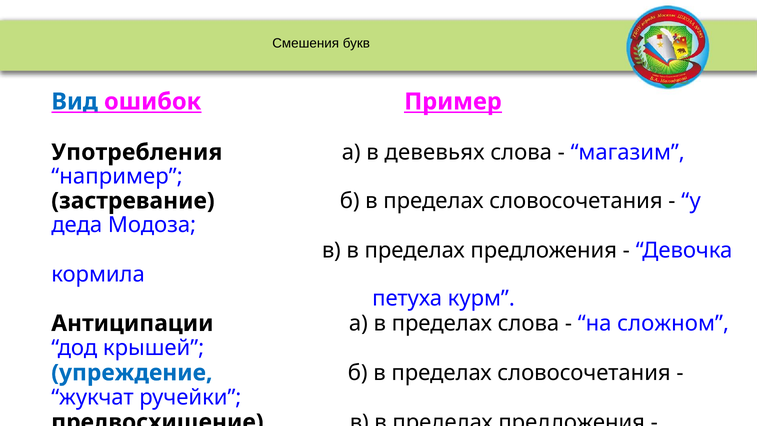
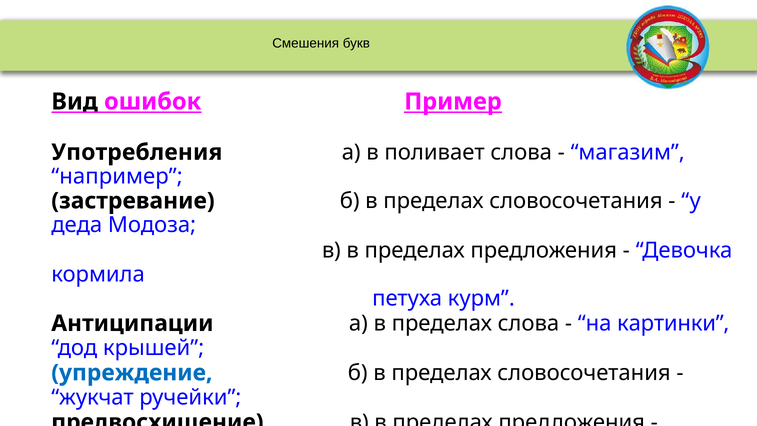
Вид colour: blue -> black (75, 102)
девевьях: девевьях -> поливает (435, 152)
сложном: сложном -> картинки (673, 324)
